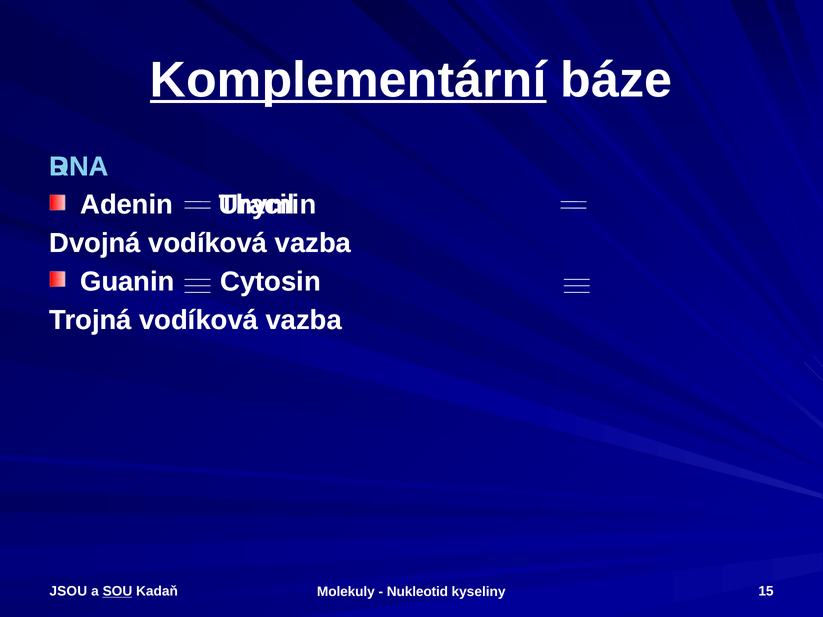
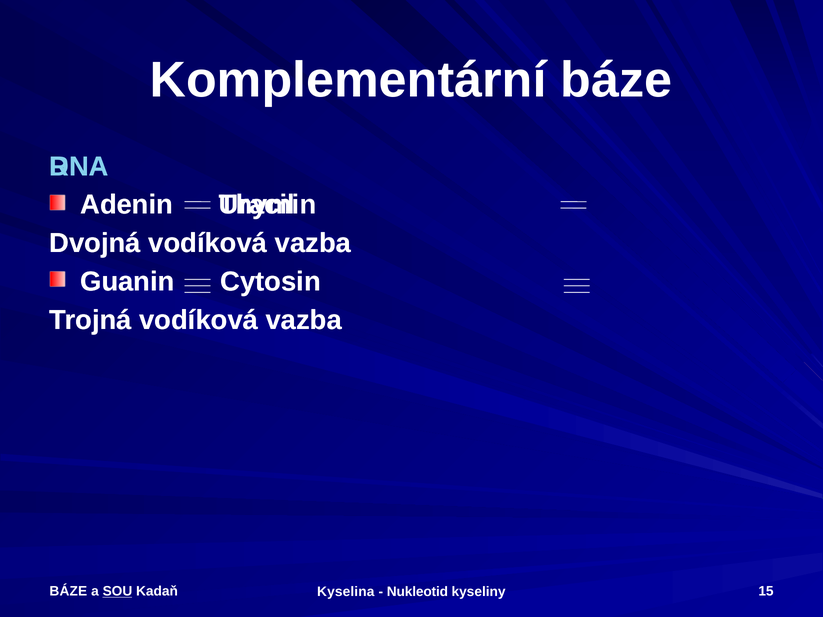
Komplementární underline: present -> none (348, 80)
JSOU: JSOU -> BÁZE (68, 592)
Molekuly: Molekuly -> Kyselina (346, 592)
